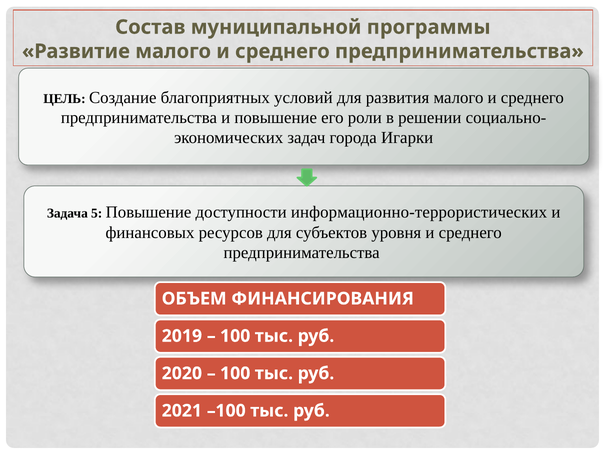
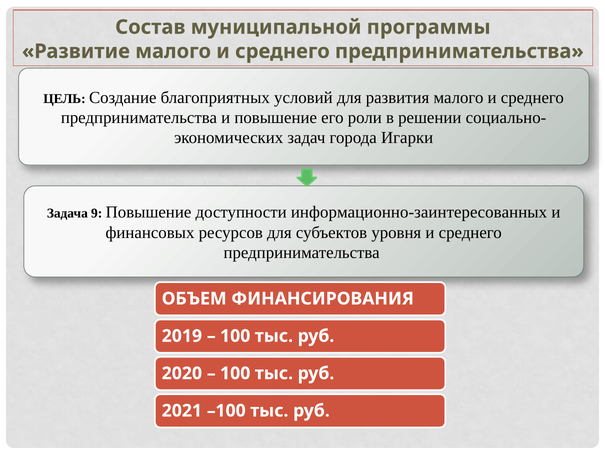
5: 5 -> 9 (97, 213)
информационно-террористических: информационно-террористических -> информационно-заинтересованных (419, 212)
